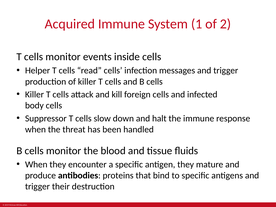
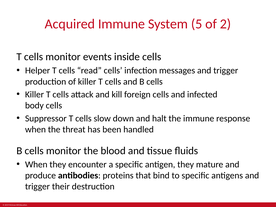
1: 1 -> 5 (197, 24)
